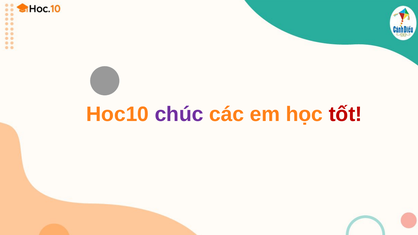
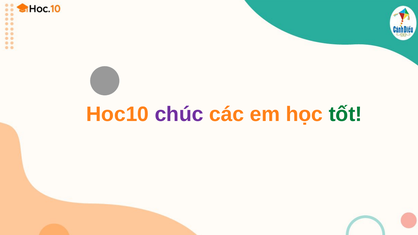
tốt colour: red -> green (345, 114)
